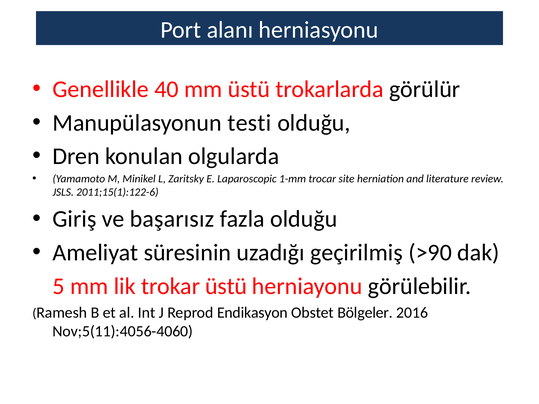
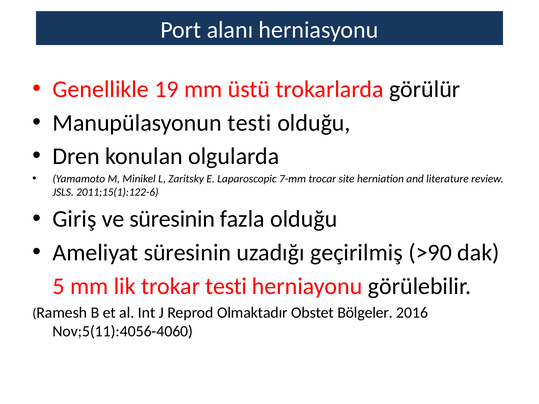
40: 40 -> 19 (167, 89)
1-mm: 1-mm -> 7-mm (293, 179)
ve başarısız: başarısız -> süresinin (172, 219)
trokar üstü: üstü -> testi (226, 286)
Endikasyon: Endikasyon -> Olmaktadır (252, 313)
